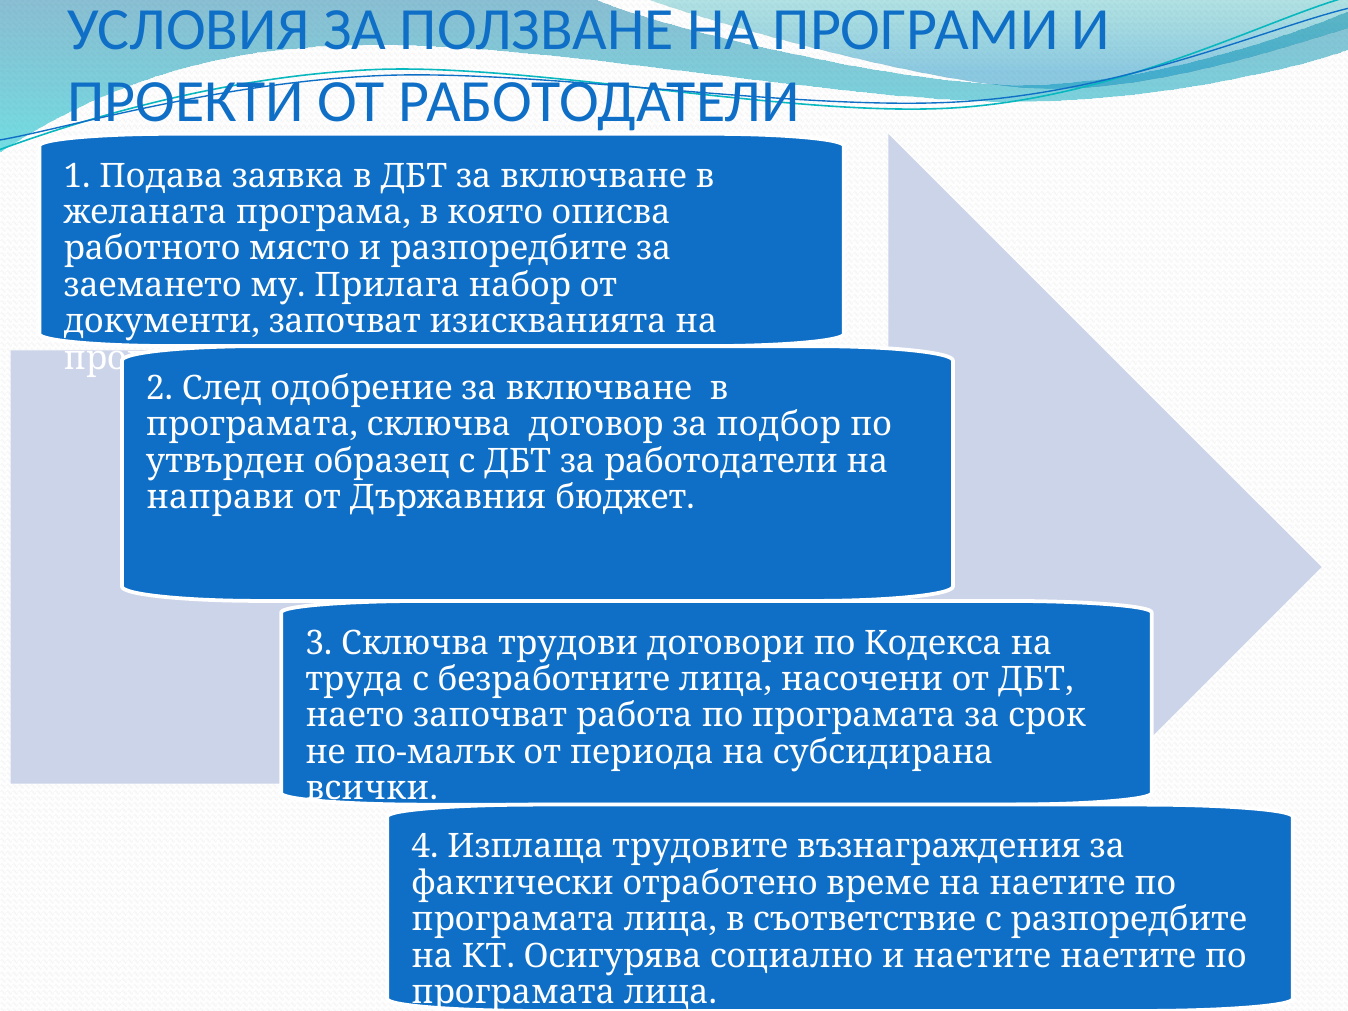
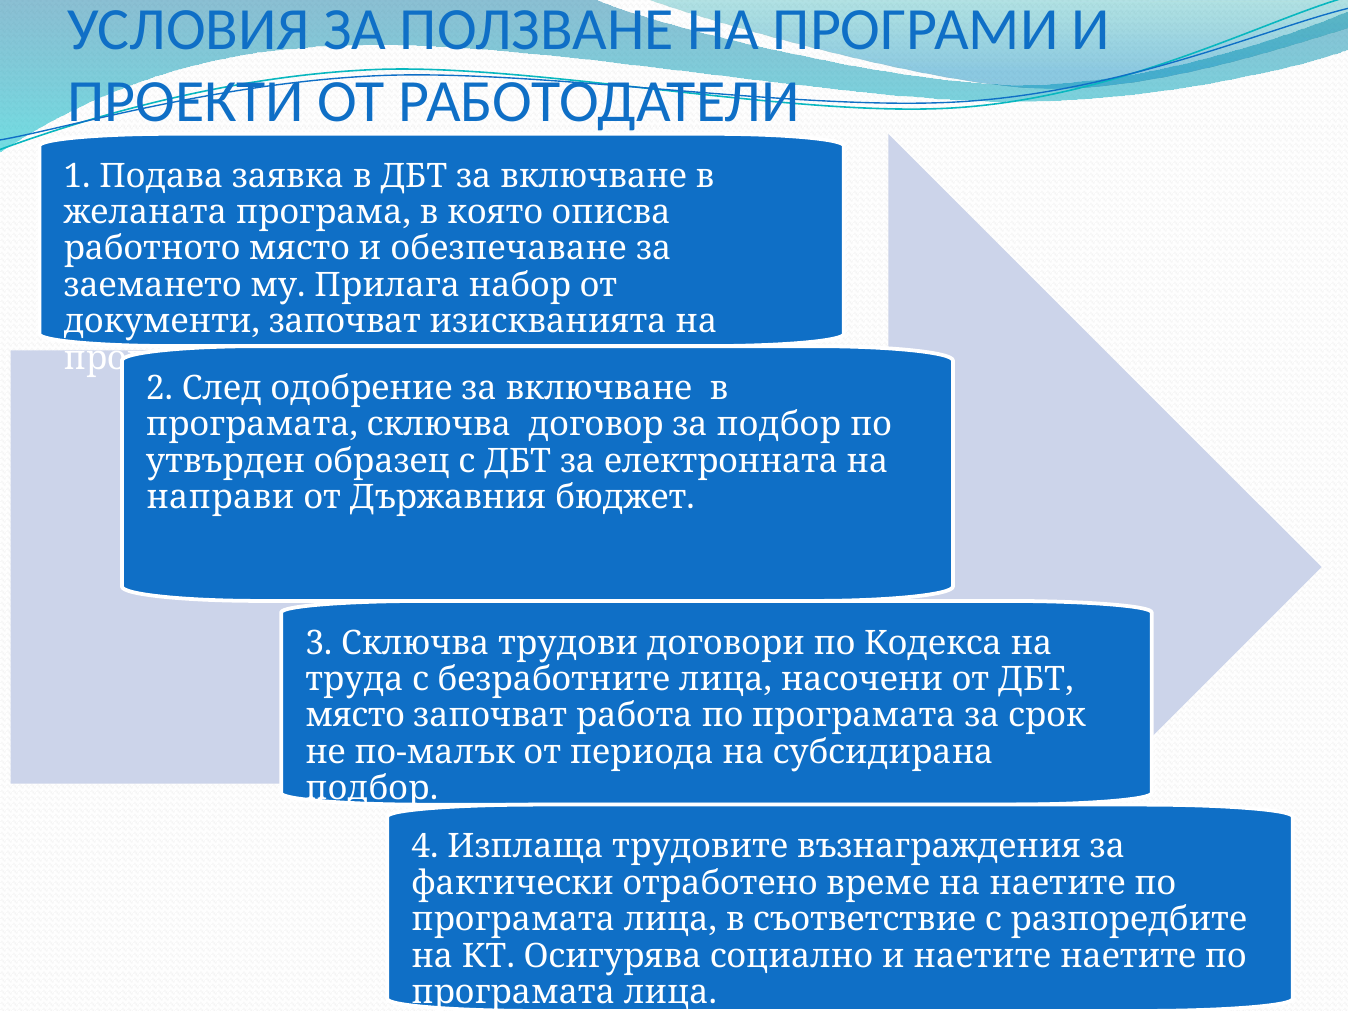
и разпоредбите: разпоредбите -> обезпечаване (509, 249)
за работодатели: работодатели -> електронната (721, 461)
наето: наето -> място (355, 716)
всички: всички -> подбор (372, 789)
